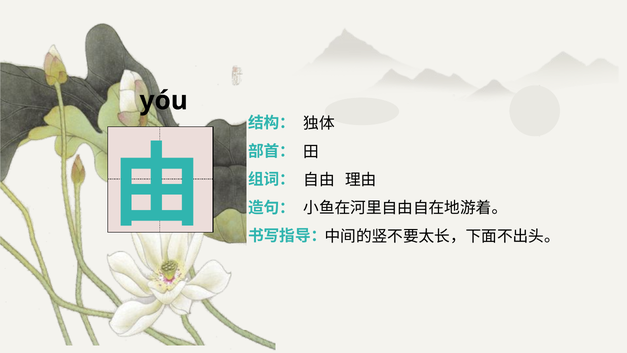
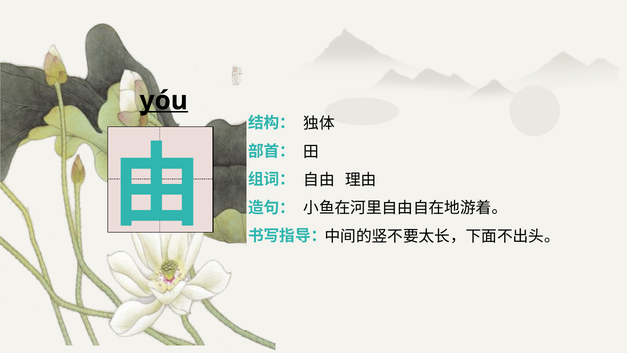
yóu underline: none -> present (164, 101)
